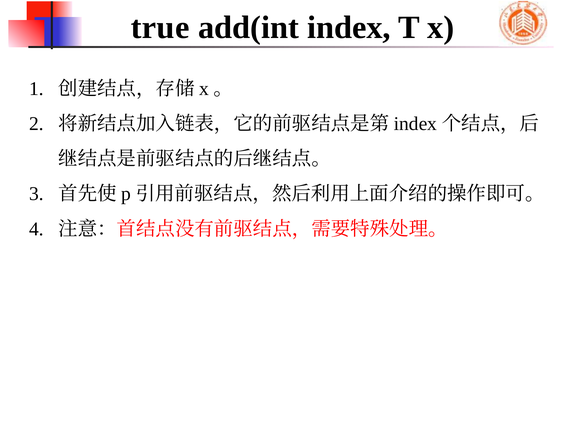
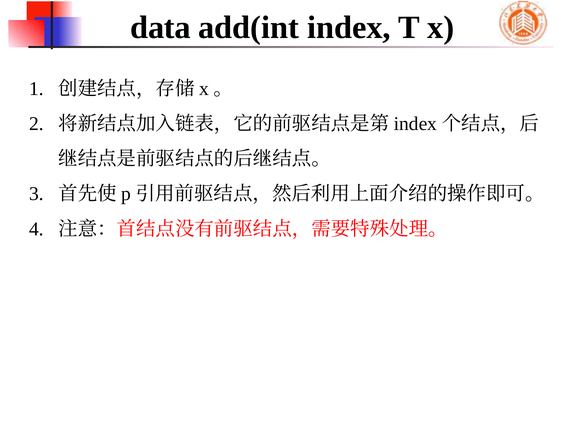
true: true -> data (160, 27)
